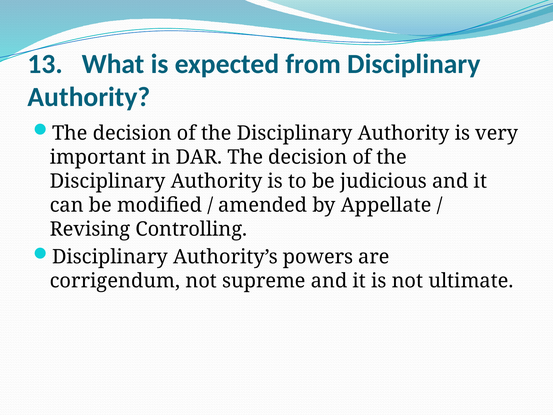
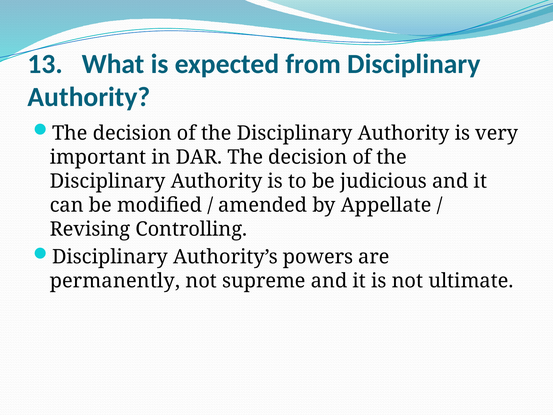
corrigendum: corrigendum -> permanently (115, 281)
